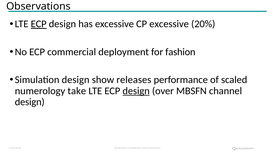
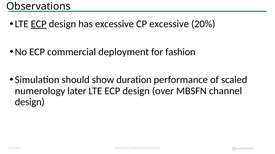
Simulation design: design -> should (76, 80)
releases: releases -> duration (134, 80)
take: take -> later (77, 91)
design underline: present -> none (136, 91)
